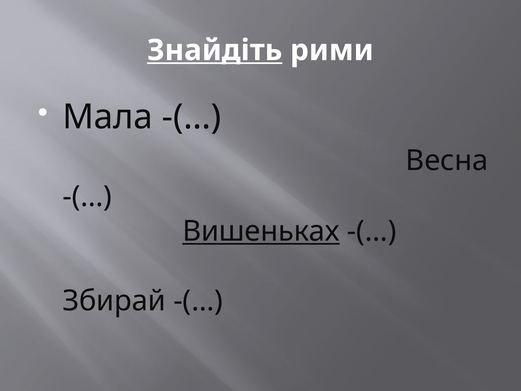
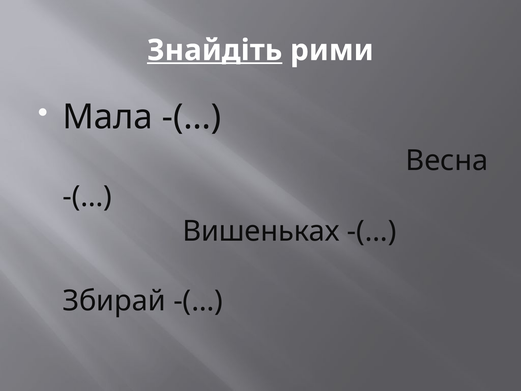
Вишеньках underline: present -> none (261, 231)
